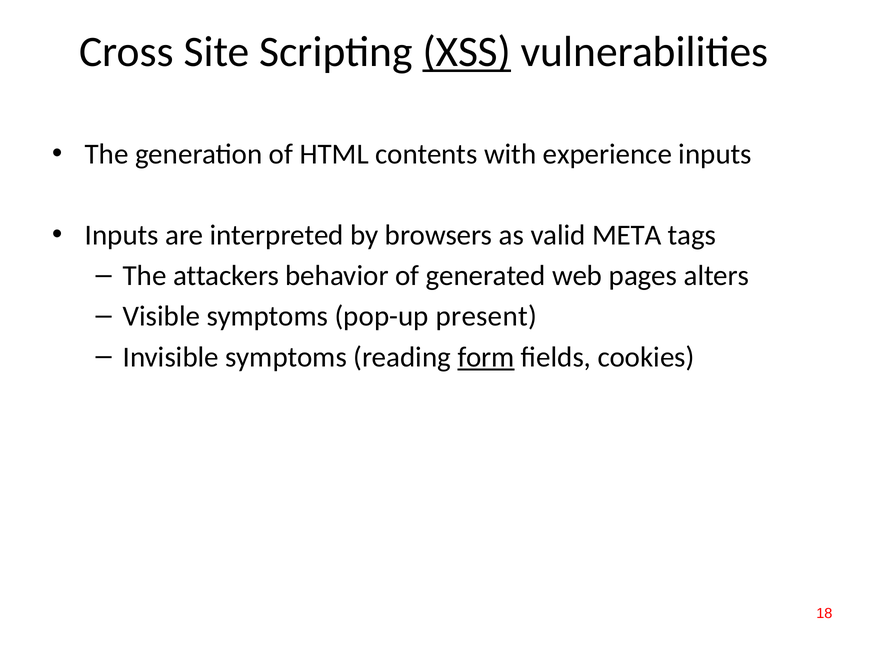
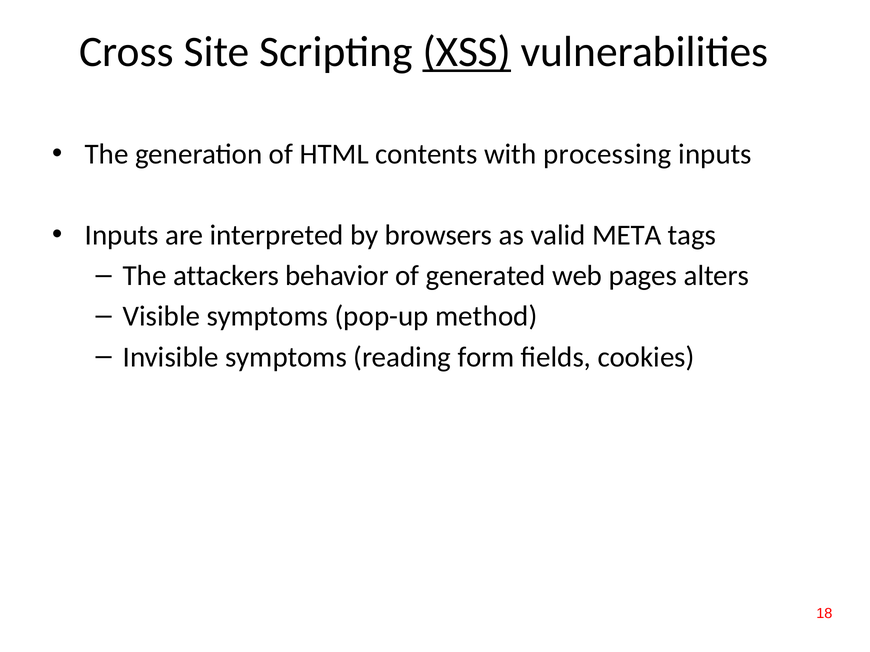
experience: experience -> processing (607, 154)
present: present -> method (486, 317)
form underline: present -> none (486, 357)
